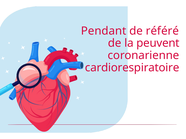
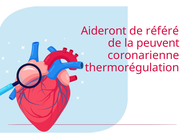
Pendant: Pendant -> Aideront (104, 31)
cardiorespiratoire: cardiorespiratoire -> thermorégulation (132, 68)
